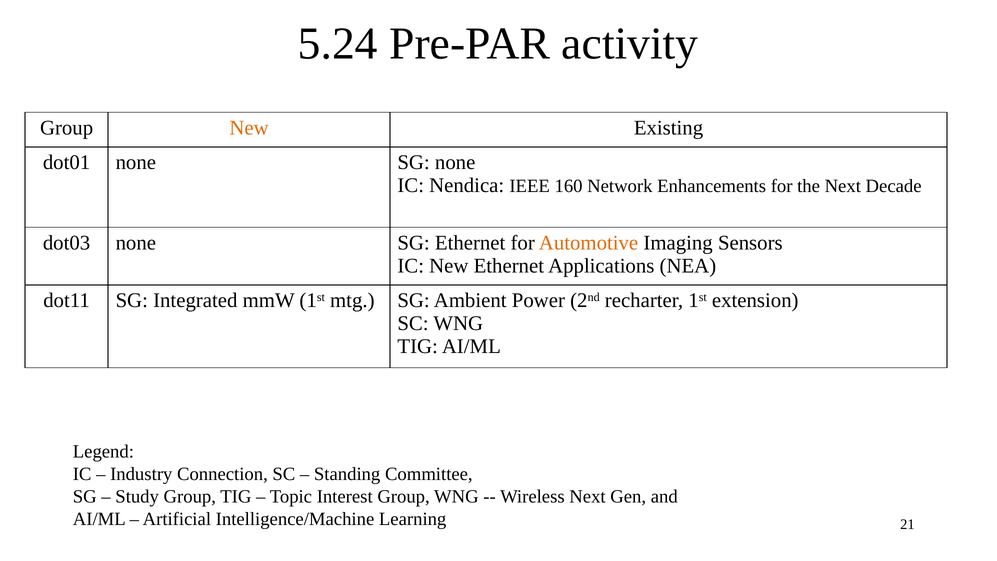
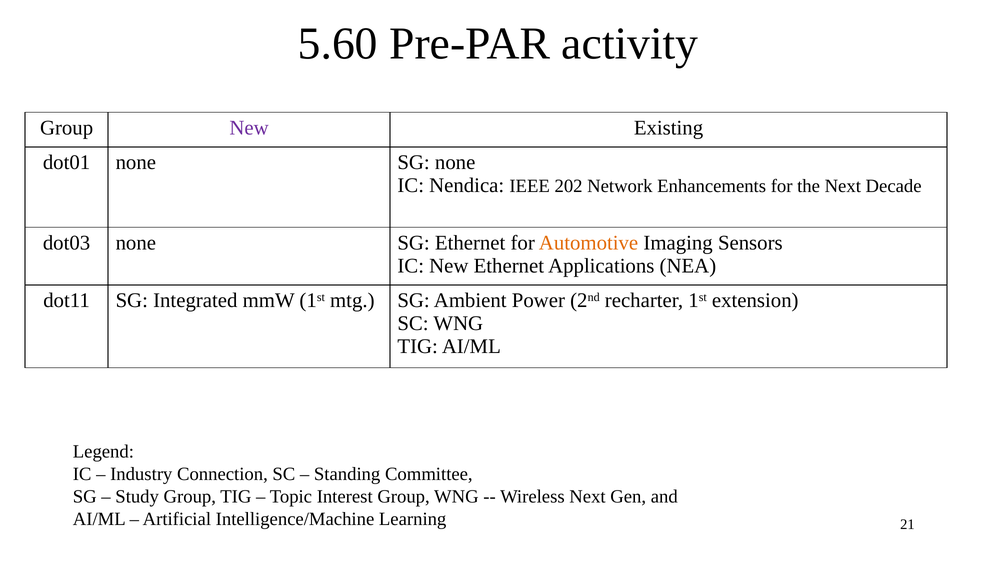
5.24: 5.24 -> 5.60 (338, 44)
New colour: orange -> purple (249, 128)
160: 160 -> 202 (569, 186)
